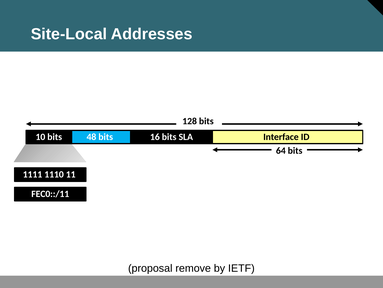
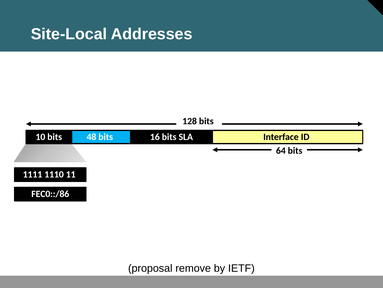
FEC0::/11: FEC0::/11 -> FEC0::/86 (50, 194)
